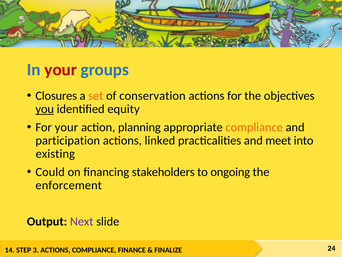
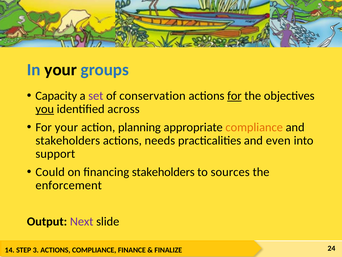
your colour: red -> black (61, 70)
Closures: Closures -> Capacity (56, 96)
set colour: orange -> purple (96, 96)
for underline: none -> present (234, 96)
equity: equity -> across (124, 109)
participation: participation -> stakeholders (68, 140)
linked: linked -> needs (160, 140)
meet: meet -> even (278, 140)
existing: existing -> support (55, 154)
ongoing: ongoing -> sources (230, 172)
